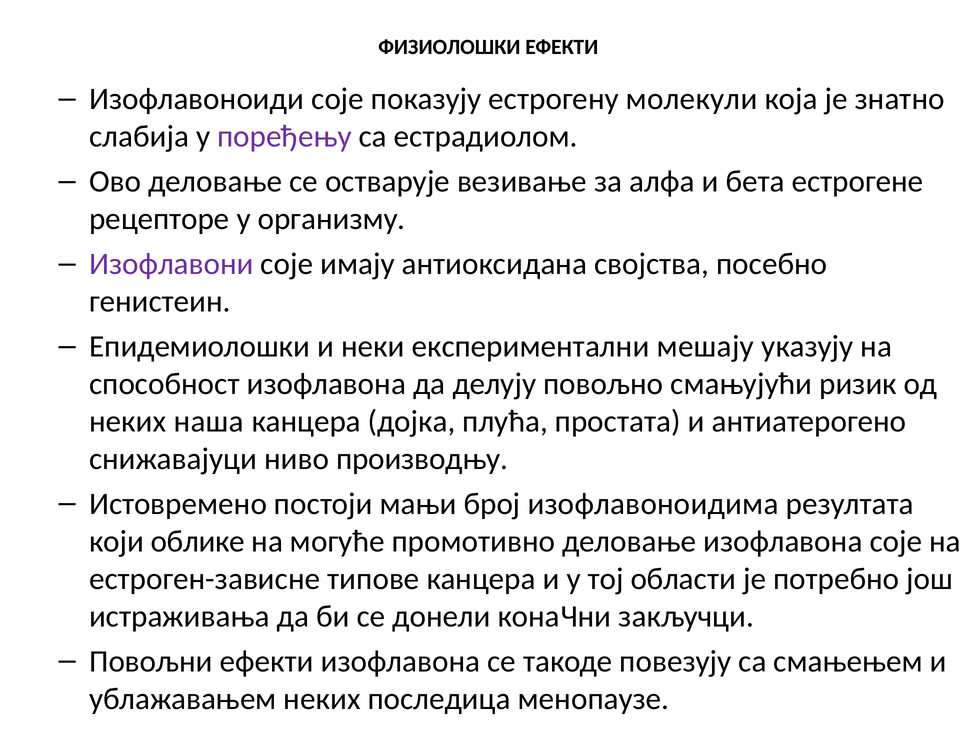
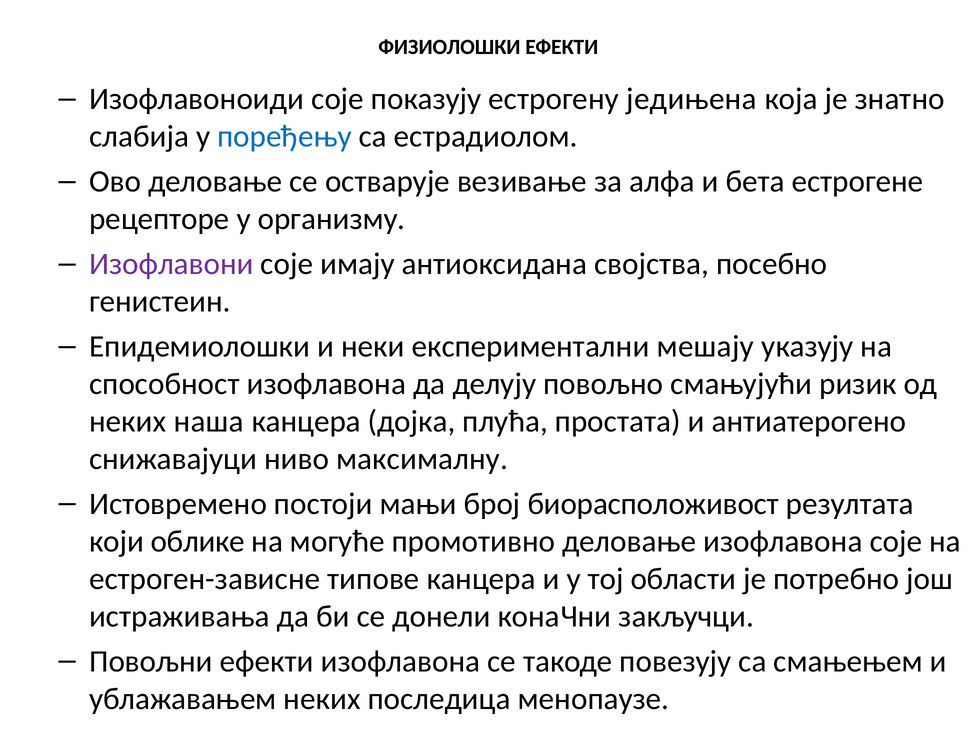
молекули: молекули -> једињена (692, 99)
поређењу colour: purple -> blue (284, 136)
производњу: производњу -> максималну (422, 459)
изофлавоноидима: изофлавоноидима -> биорасположивост (653, 504)
